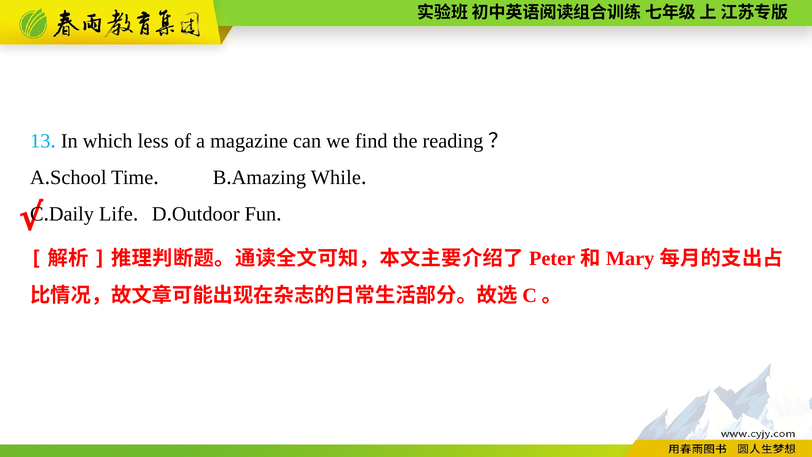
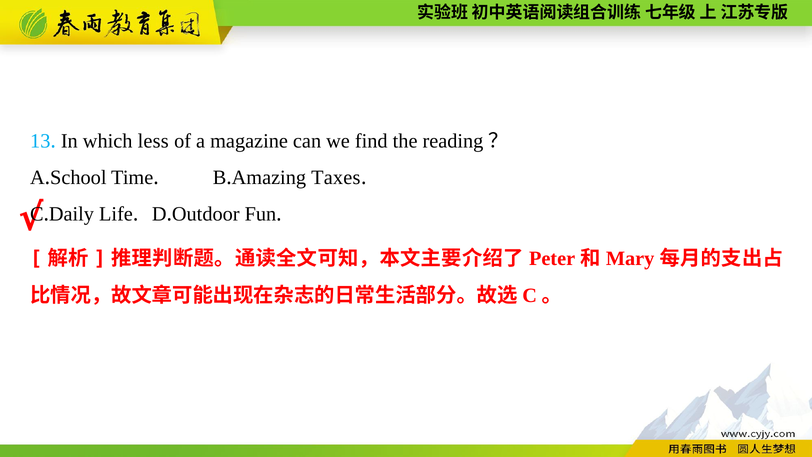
While: While -> Taxes (336, 177)
